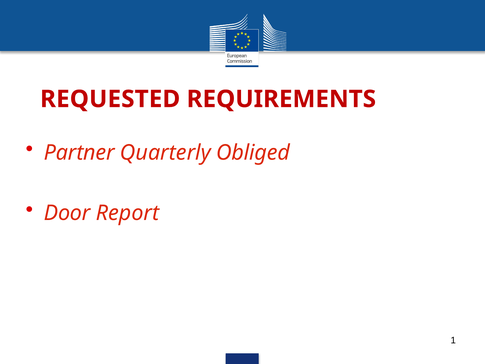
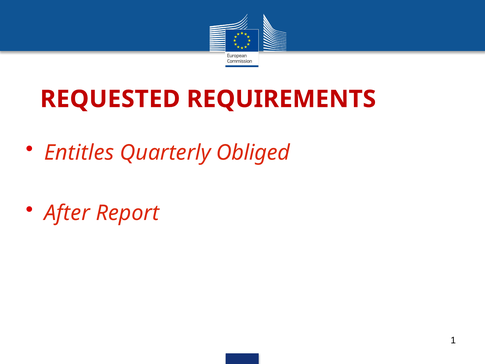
Partner: Partner -> Entitles (79, 153)
Door: Door -> After (67, 213)
